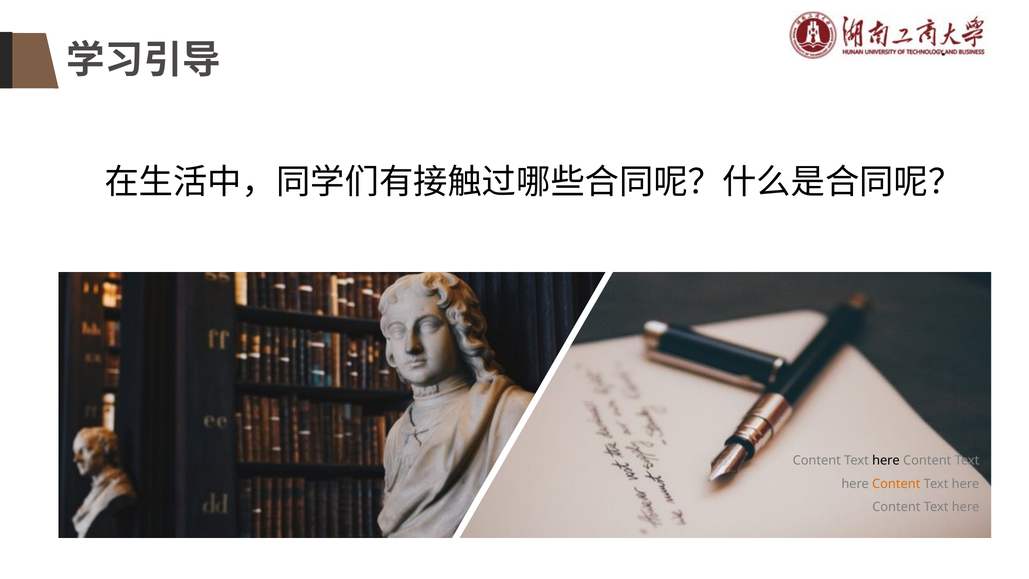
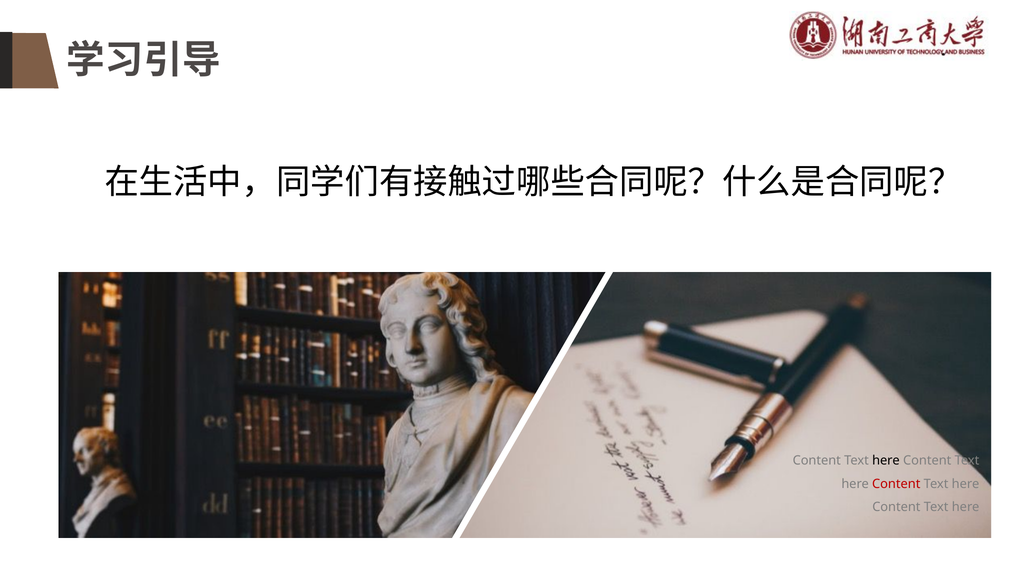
Content colour: orange -> red (896, 484)
